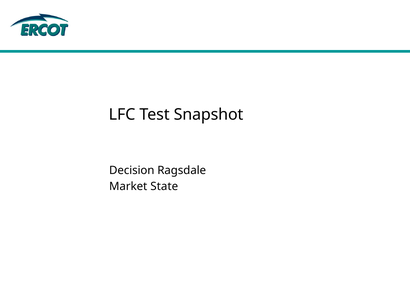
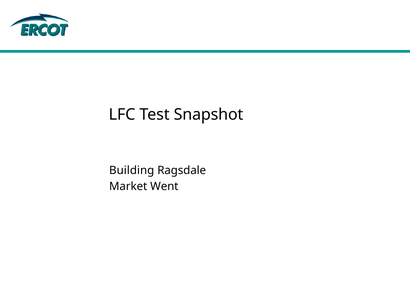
Decision: Decision -> Building (132, 170)
State: State -> Went (164, 186)
